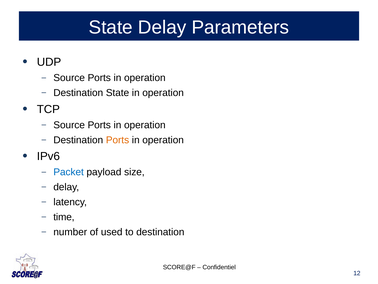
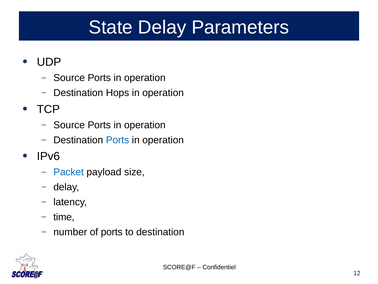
Destination State: State -> Hops (118, 93)
Ports colour: orange -> blue (118, 140)
of used: used -> ports (112, 232)
